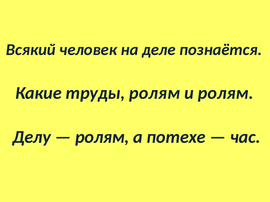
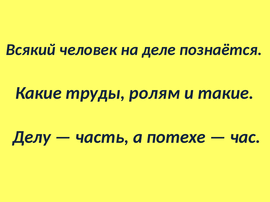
и ролям: ролям -> такие (226, 93)
ролям: ролям -> часть (102, 137)
